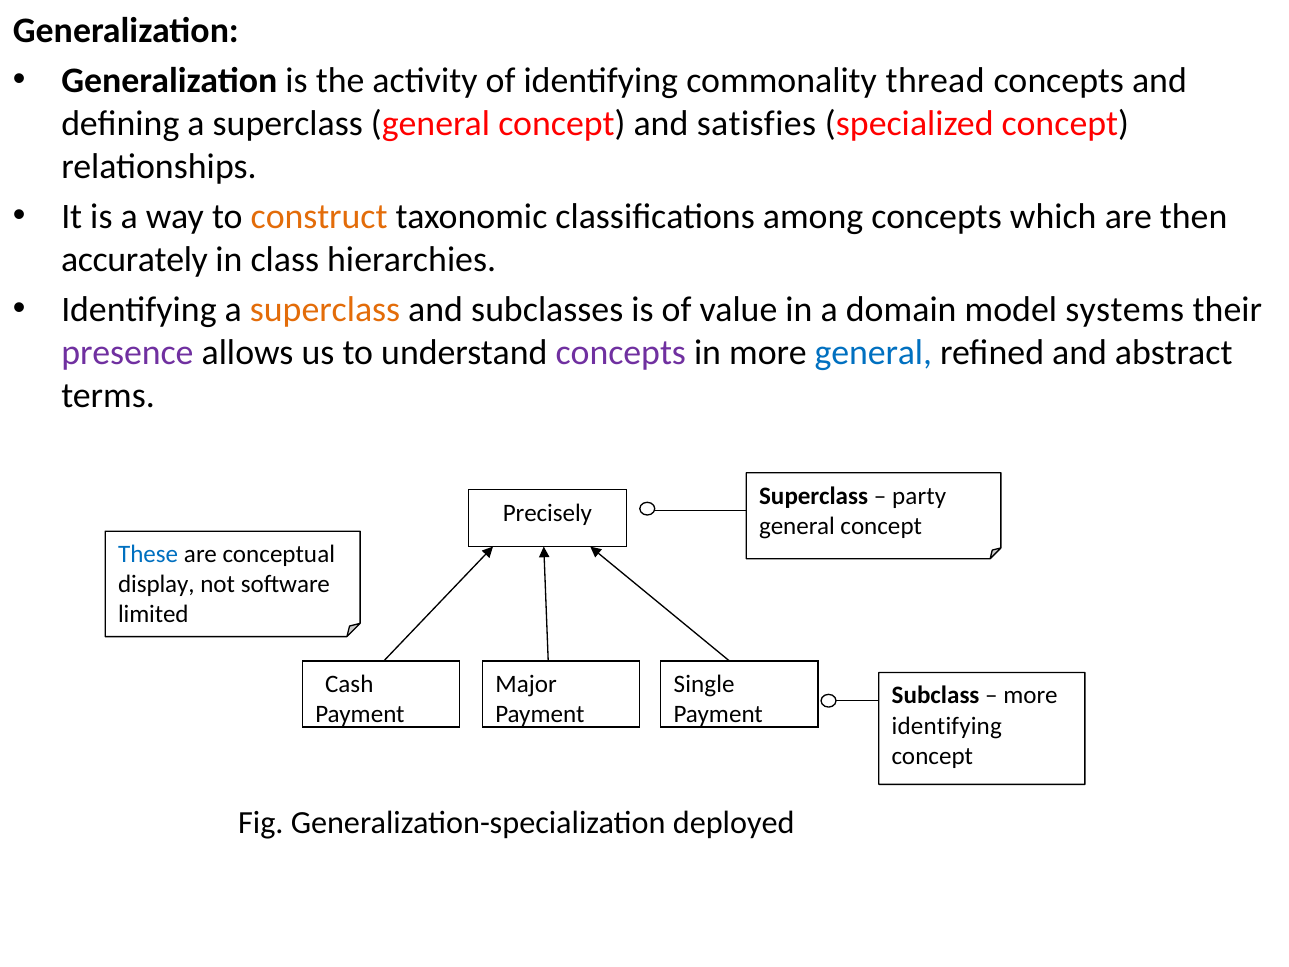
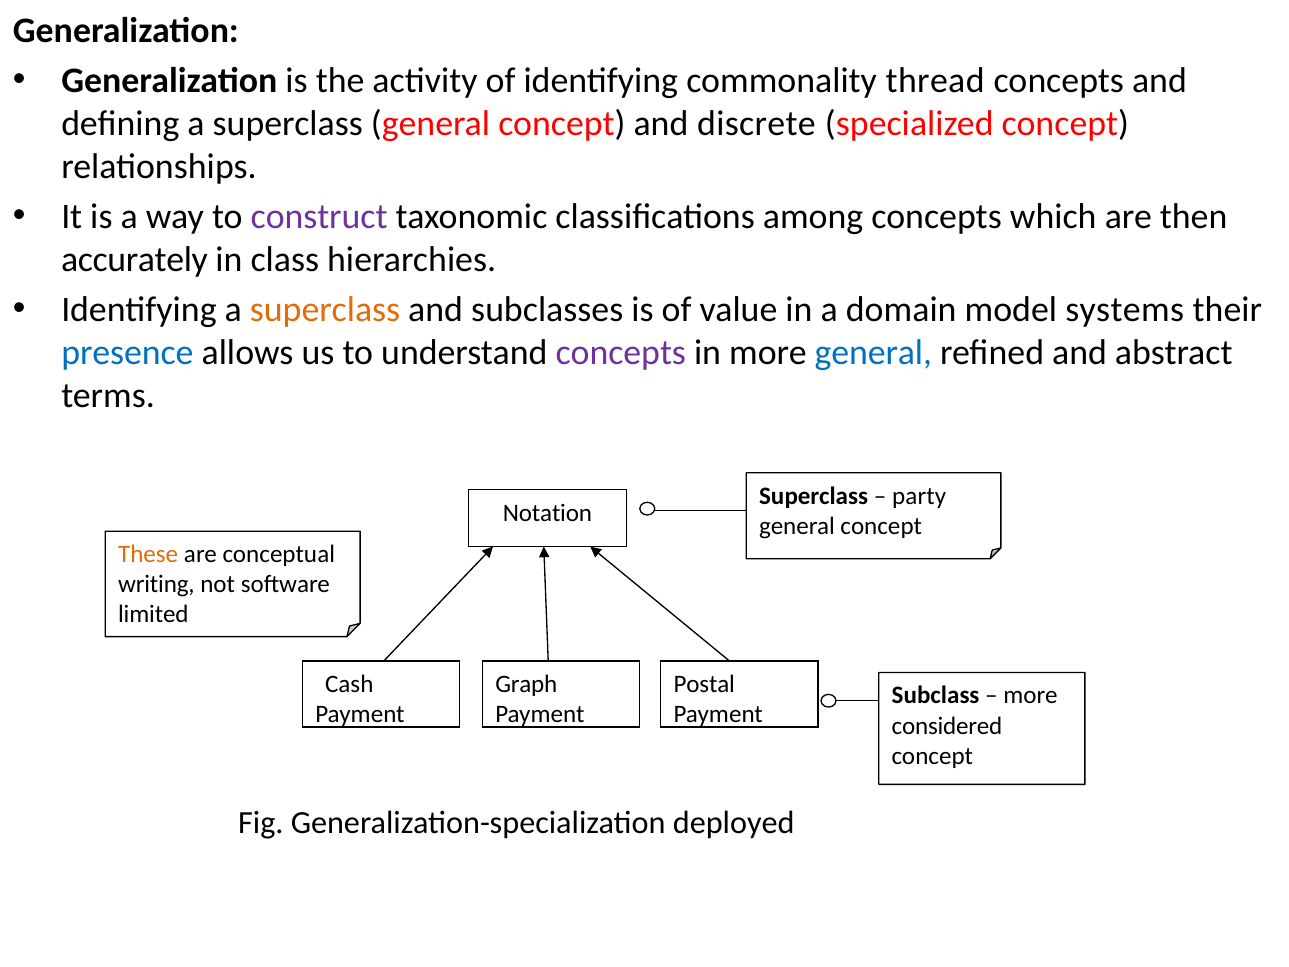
satisfies: satisfies -> discrete (756, 124)
construct colour: orange -> purple (319, 217)
presence colour: purple -> blue (127, 353)
Precisely: Precisely -> Notation (547, 513)
These colour: blue -> orange (148, 554)
display: display -> writing (156, 584)
Major: Major -> Graph (526, 684)
Single: Single -> Postal (704, 684)
identifying: identifying -> considered (947, 726)
